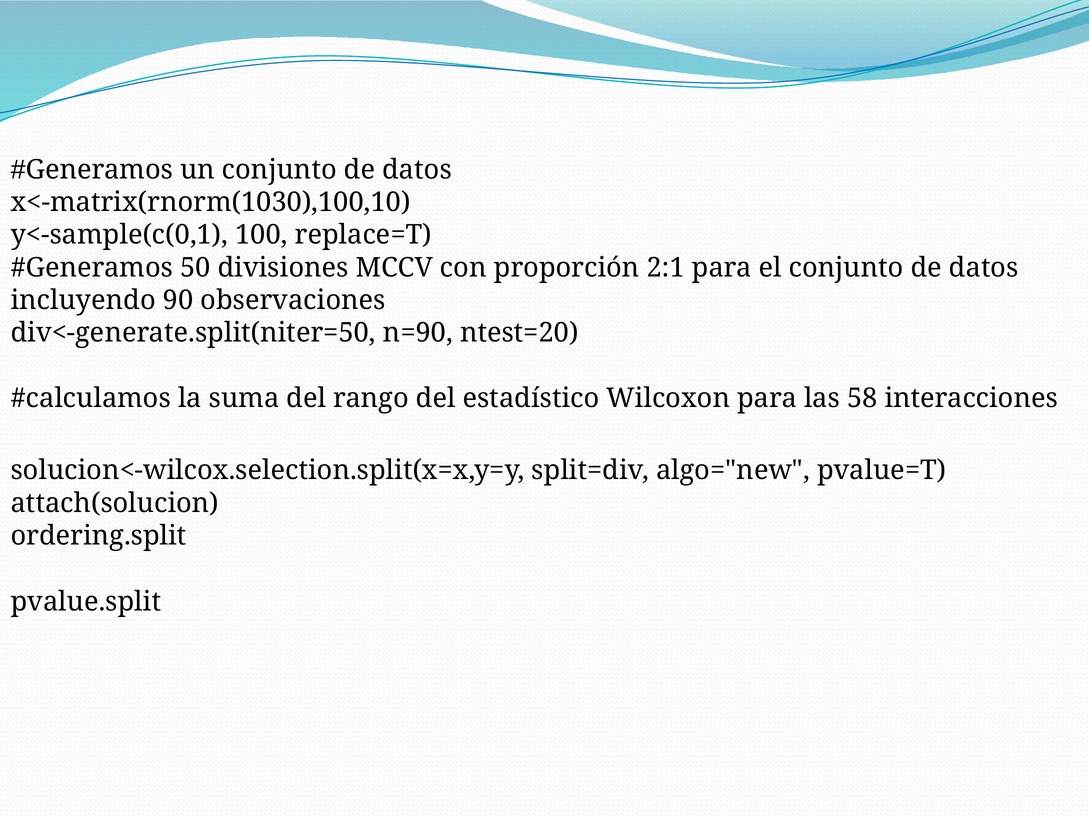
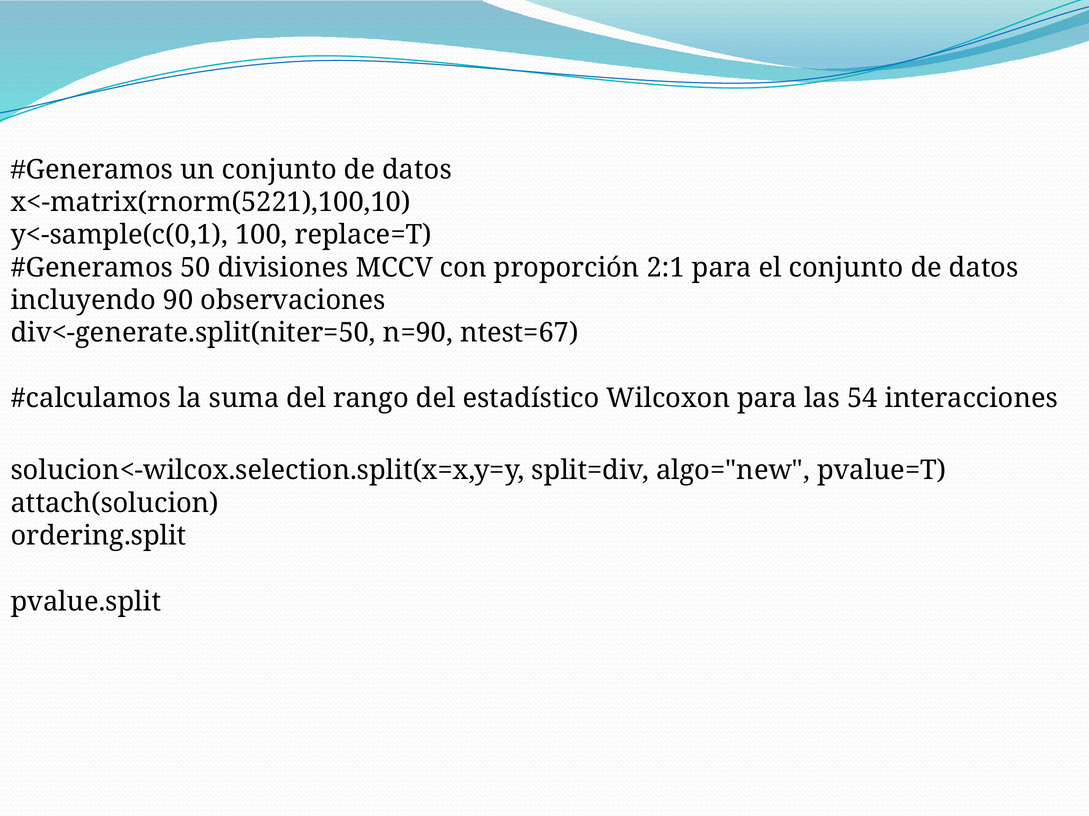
x<-matrix(rnorm(1030),100,10: x<-matrix(rnorm(1030),100,10 -> x<-matrix(rnorm(5221),100,10 (211, 202)
ntest=20: ntest=20 -> ntest=67 (519, 333)
58: 58 -> 54 (862, 398)
